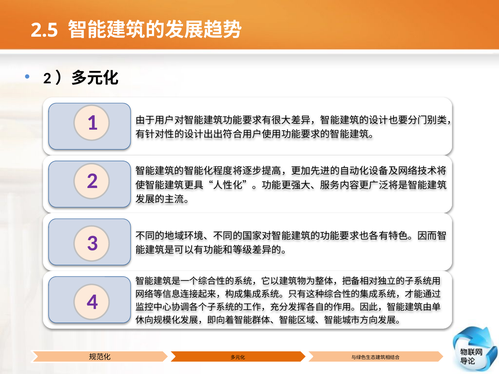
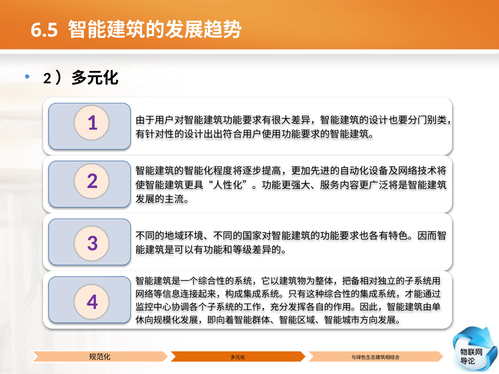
2.5: 2.5 -> 6.5 (44, 30)
